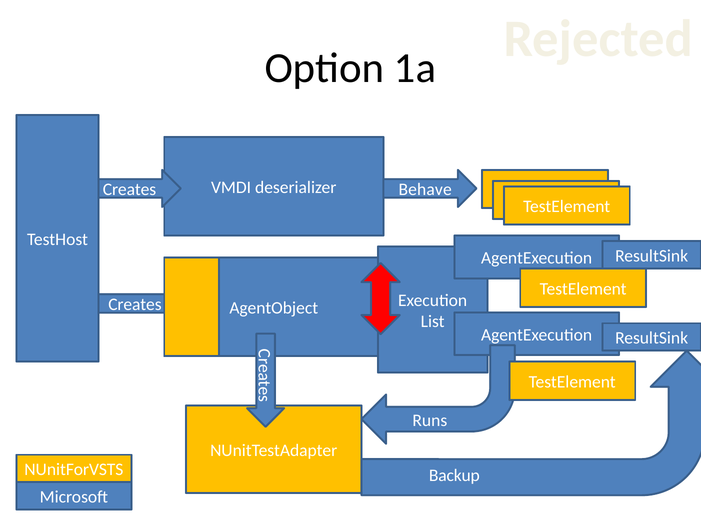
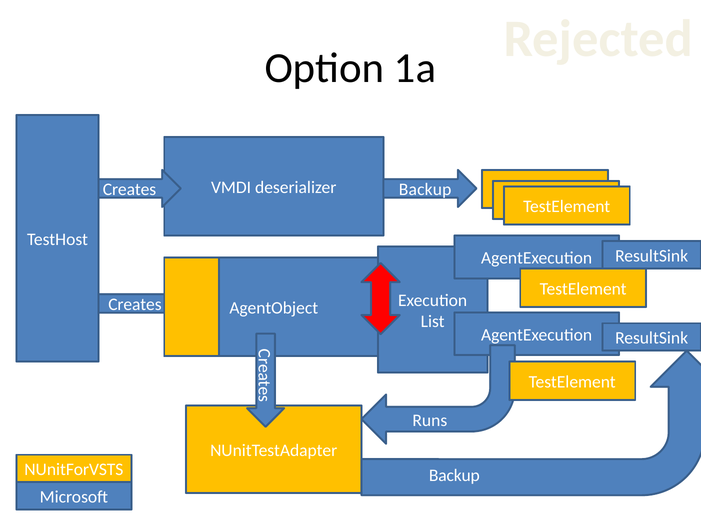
deserializer Behave: Behave -> Backup (425, 190)
